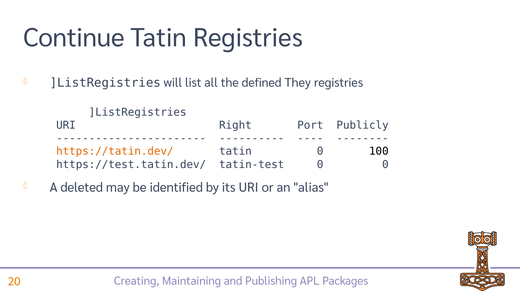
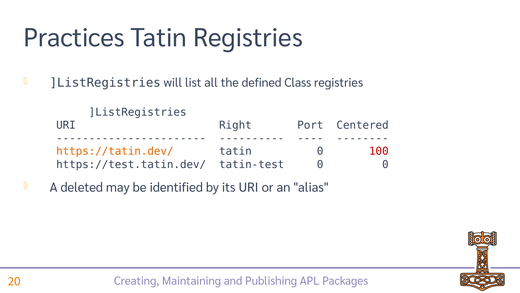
Continue: Continue -> Practices (74, 38)
They: They -> Class (298, 83)
Publicly: Publicly -> Centered (363, 125)
100 colour: black -> red (379, 151)
